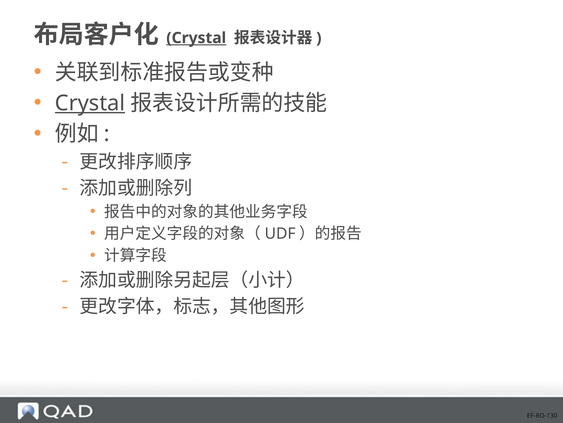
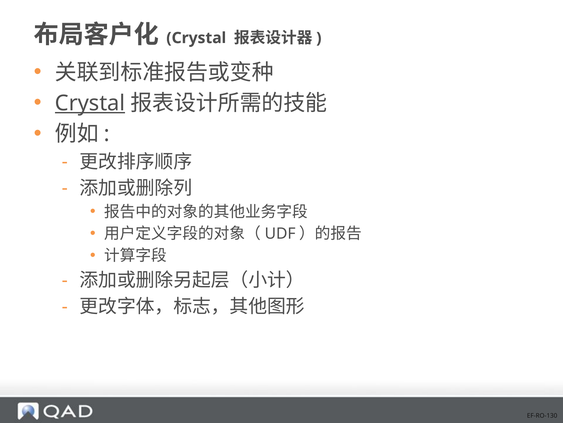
Crystal underline: present -> none (196, 38)
